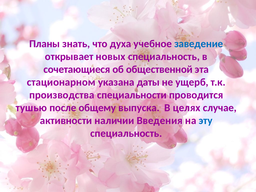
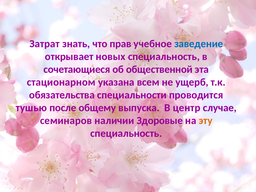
Планы: Планы -> Затрат (45, 44)
духа: духа -> прав (121, 44)
даты: даты -> всем (148, 82)
производства: производства -> обязательства (62, 95)
целях: целях -> центр (187, 108)
активности: активности -> семинаров (66, 121)
Введения: Введения -> Здоровые (160, 121)
эту colour: blue -> orange (206, 121)
